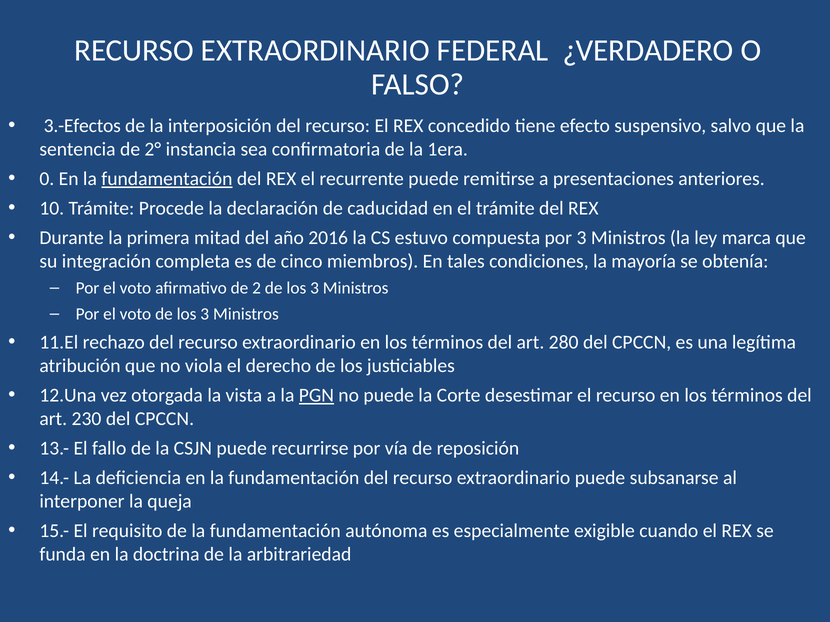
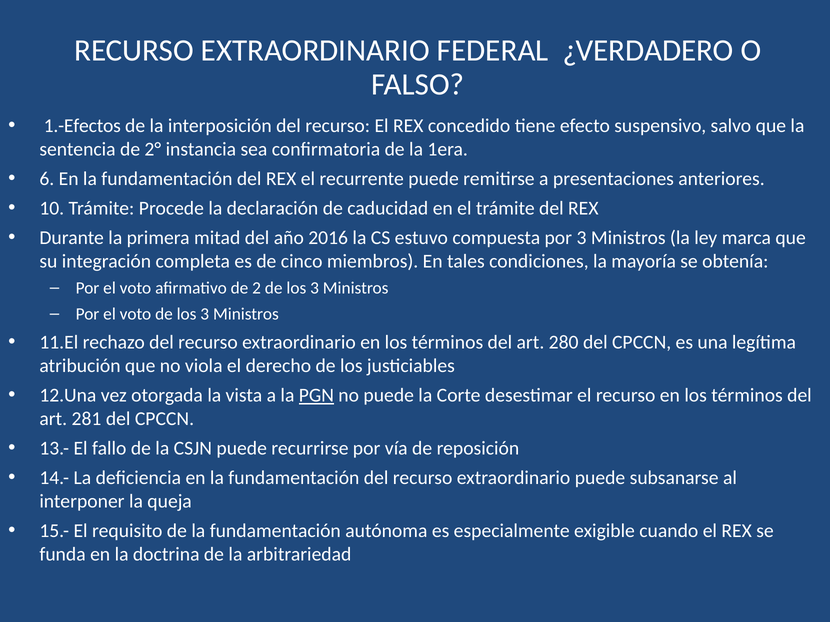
3.-Efectos: 3.-Efectos -> 1.-Efectos (82, 126)
0: 0 -> 6 (47, 179)
fundamentación underline: present -> none (167, 179)
230: 230 -> 281 (86, 419)
